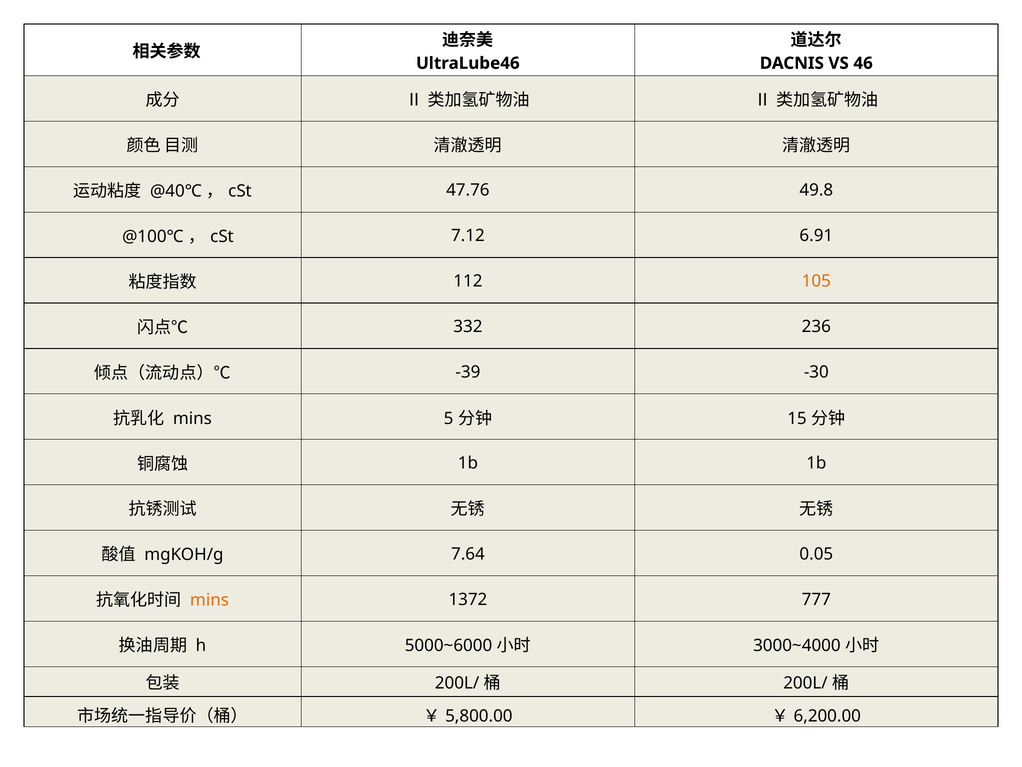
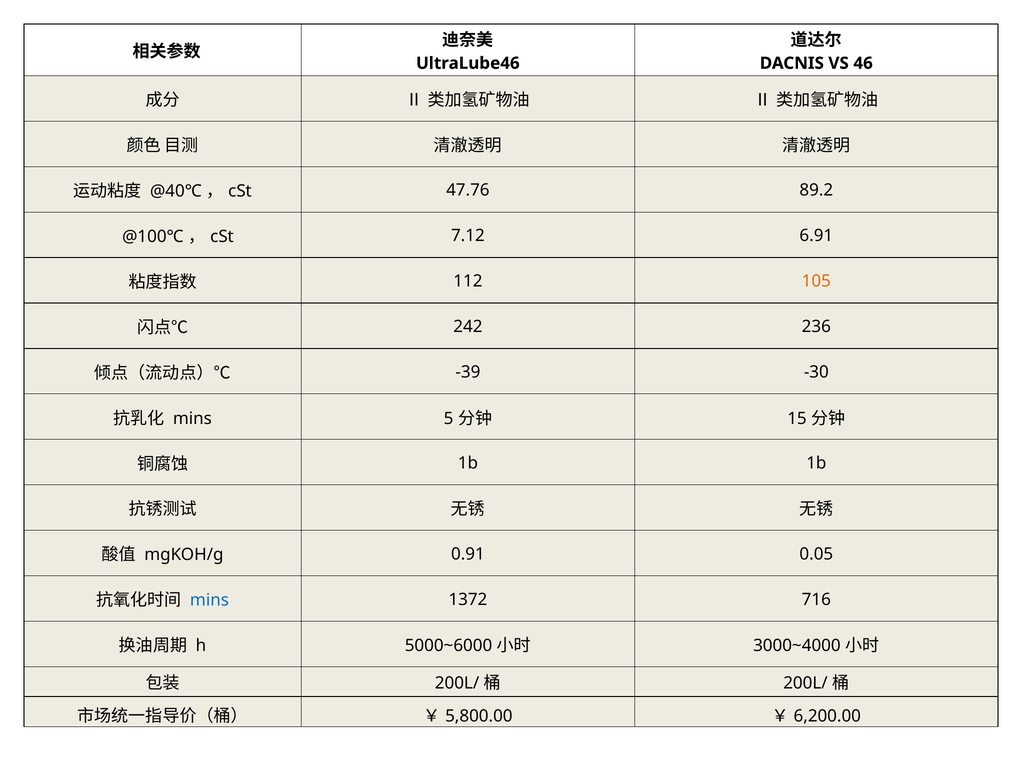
49.8: 49.8 -> 89.2 (816, 190)
332: 332 -> 242 (468, 327)
7.64: 7.64 -> 0.91 (468, 554)
mins colour: orange -> blue (209, 600)
777: 777 -> 716 (816, 599)
